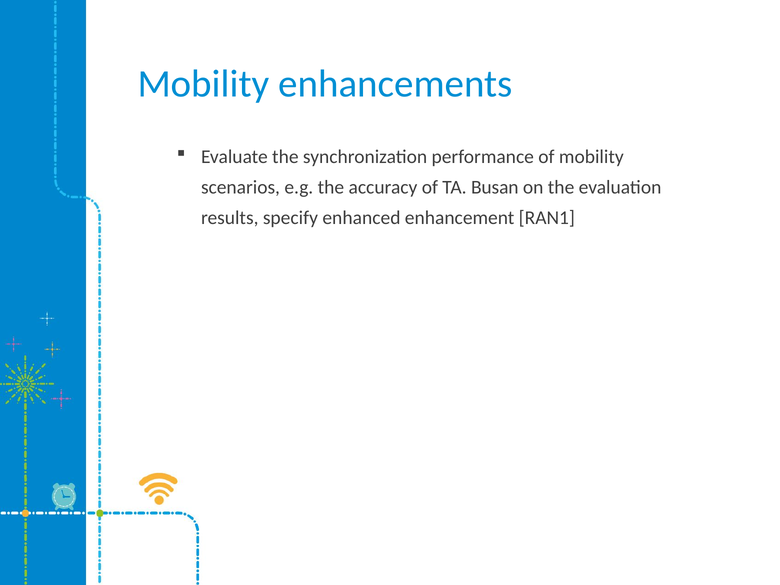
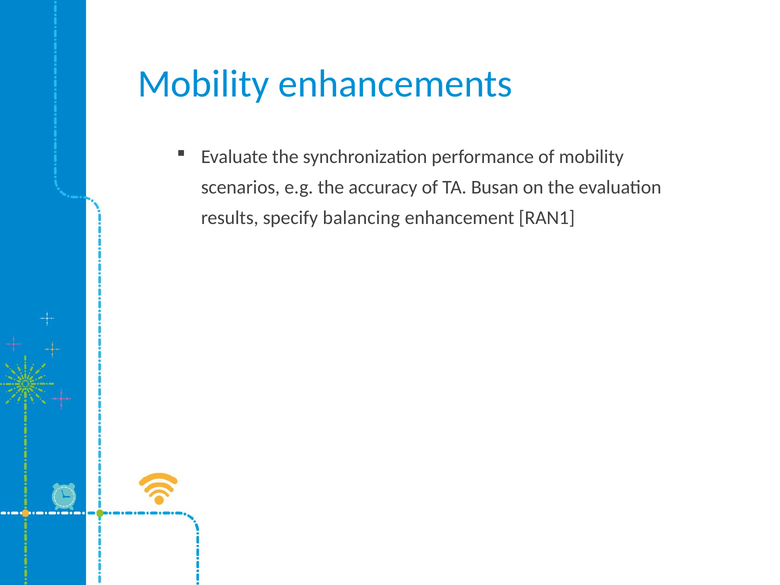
enhanced: enhanced -> balancing (361, 218)
